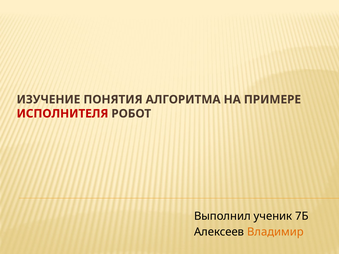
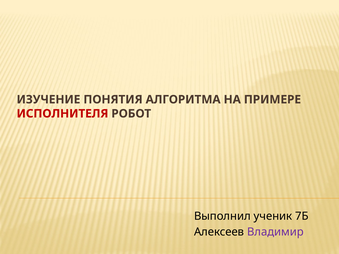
Владимир colour: orange -> purple (275, 232)
